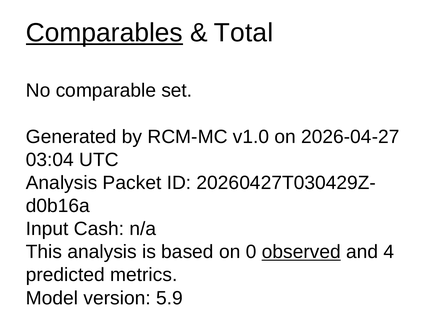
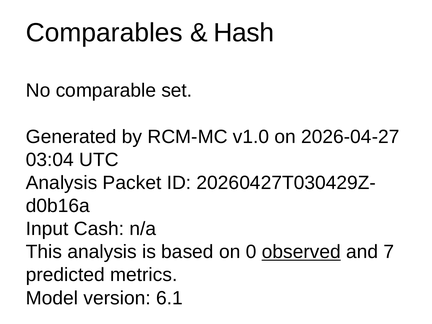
Comparables underline: present -> none (104, 33)
Total: Total -> Hash (244, 33)
4: 4 -> 7 (389, 252)
5.9: 5.9 -> 6.1 (169, 298)
